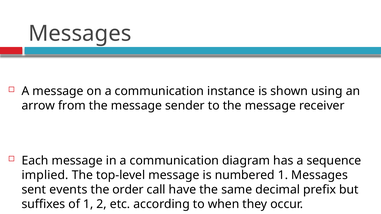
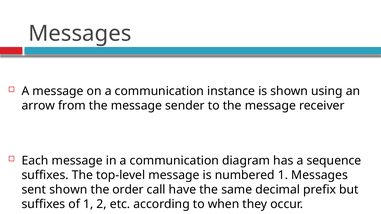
implied: implied -> suffixes (45, 175)
sent events: events -> shown (68, 190)
